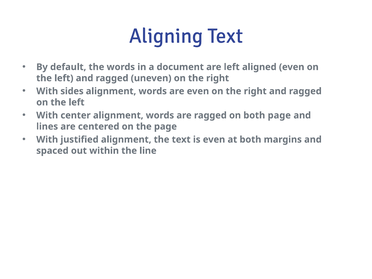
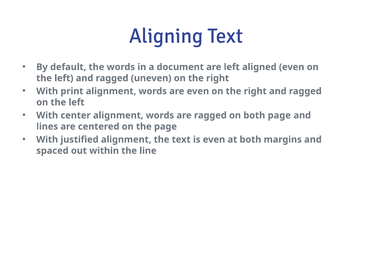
sides: sides -> print (72, 91)
